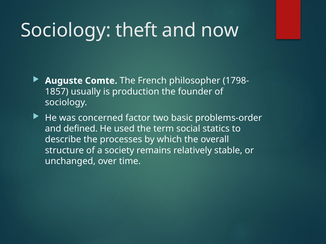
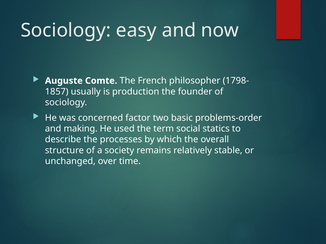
theft: theft -> easy (136, 31)
defined: defined -> making (81, 129)
